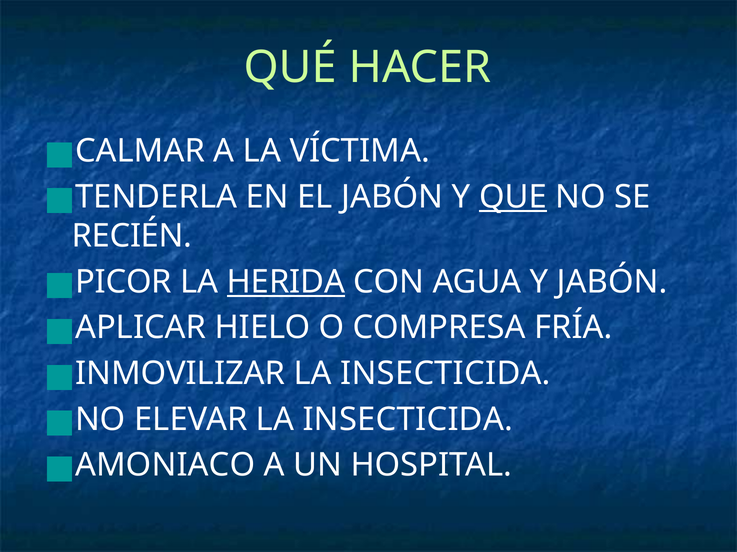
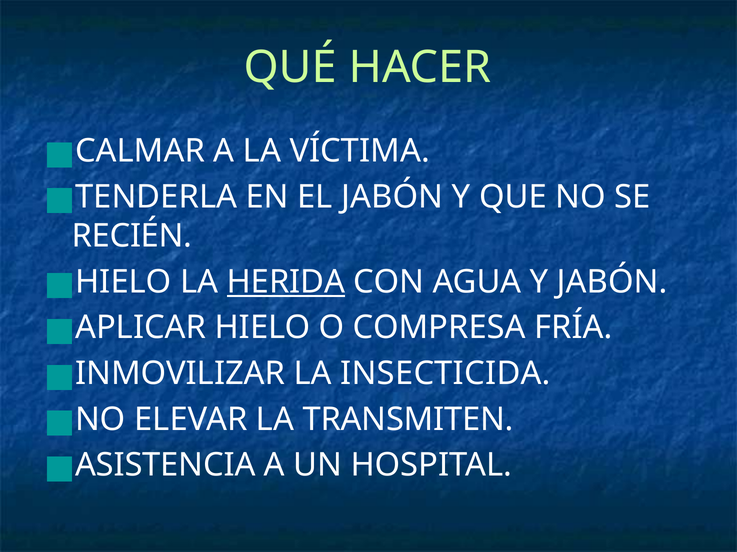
QUE underline: present -> none (513, 197)
PICOR: PICOR -> HIELO (123, 282)
ELEVAR LA INSECTICIDA: INSECTICIDA -> TRANSMITEN (408, 420)
AMONIACO: AMONIACO -> ASISTENCIA (165, 466)
